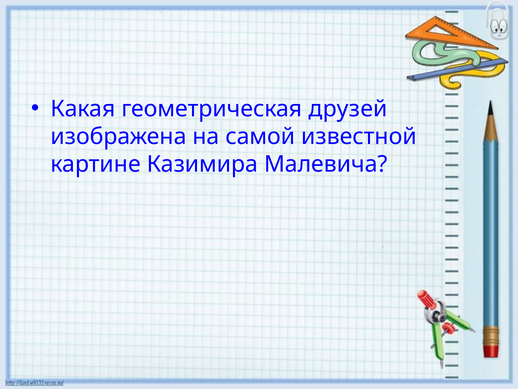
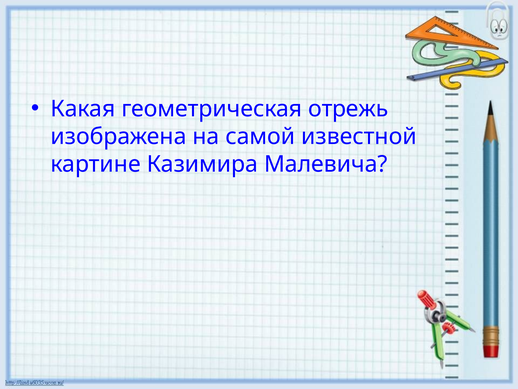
друзей: друзей -> отрежь (348, 109)
